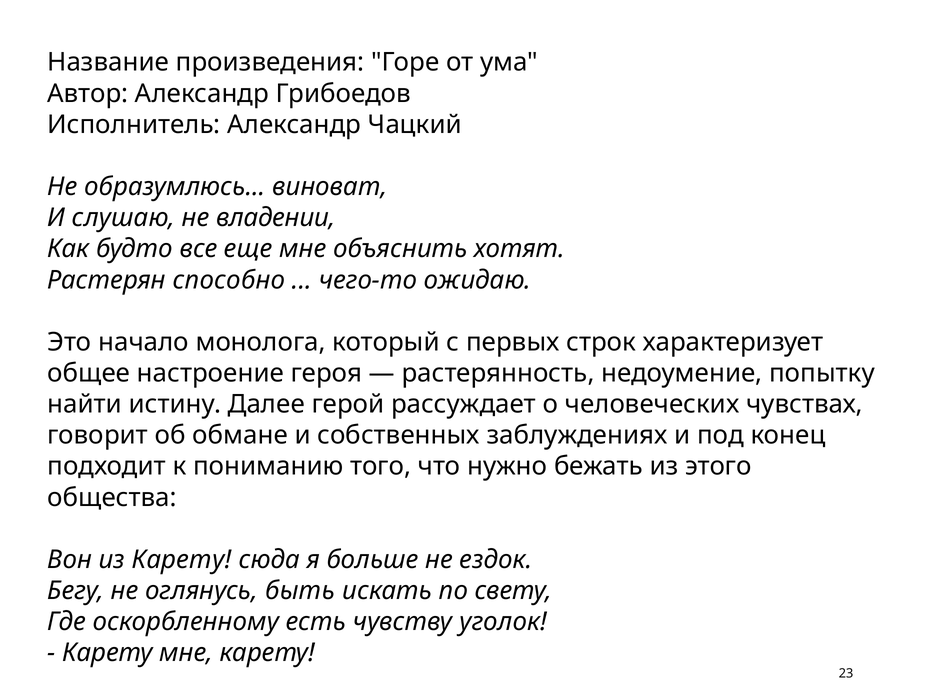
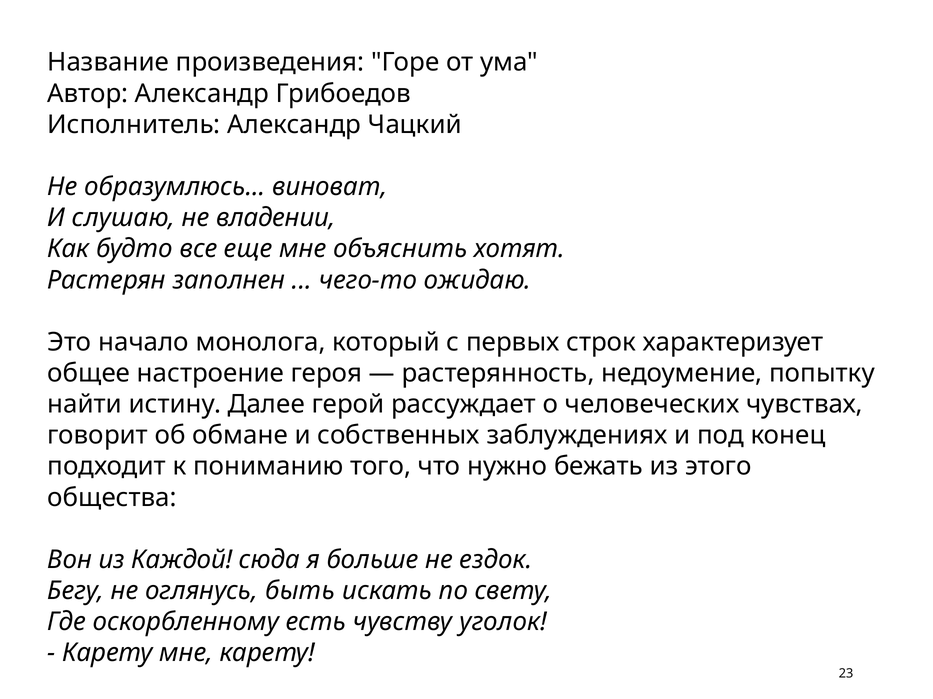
способно: способно -> заполнен (229, 280)
из Карету: Карету -> Каждой (182, 560)
